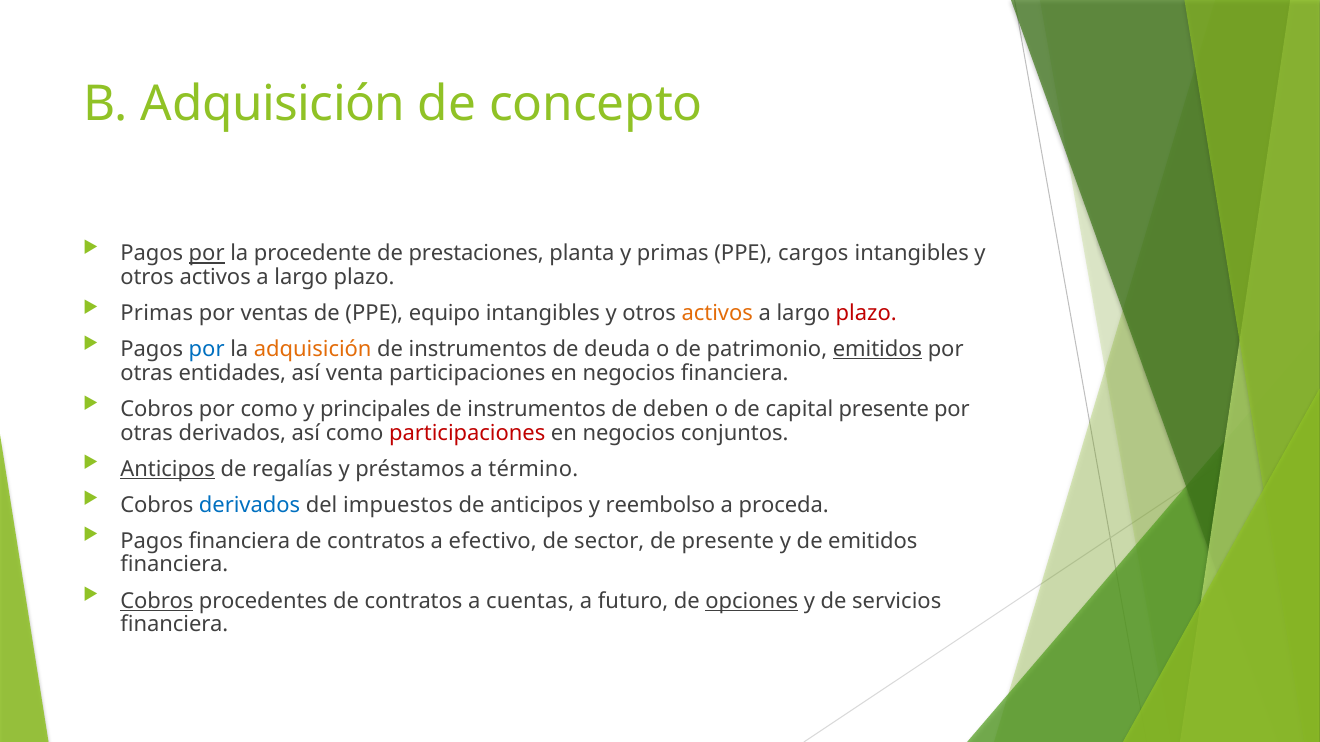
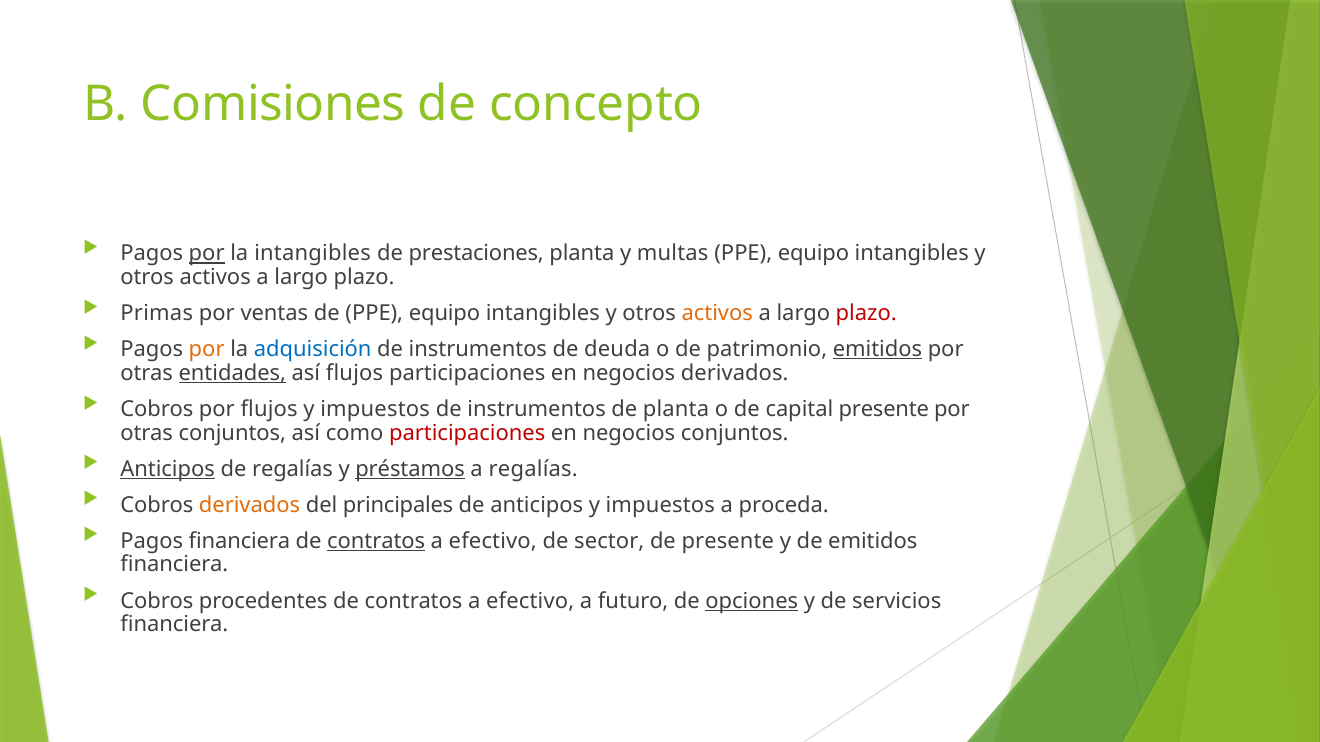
B Adquisición: Adquisición -> Comisiones (273, 104)
la procedente: procedente -> intangibles (313, 254)
y primas: primas -> multas (673, 254)
cargos: cargos -> equipo (813, 254)
por colour: blue -> orange (207, 350)
adquisición colour: orange -> blue (313, 350)
entidades underline: none -> present (232, 373)
así venta: venta -> flujos (355, 373)
negocios financiera: financiera -> derivados (735, 373)
por como: como -> flujos (269, 409)
principales: principales -> impuestos (375, 409)
de deben: deben -> planta (676, 409)
otras derivados: derivados -> conjuntos (232, 433)
préstamos underline: none -> present (410, 469)
a término: término -> regalías (533, 469)
derivados colour: blue -> orange (250, 505)
impuestos: impuestos -> principales (398, 505)
anticipos y reembolso: reembolso -> impuestos (660, 505)
contratos underline: none -> present (376, 541)
Cobros underline: present -> none (157, 601)
cuentas: cuentas -> efectivo (530, 601)
